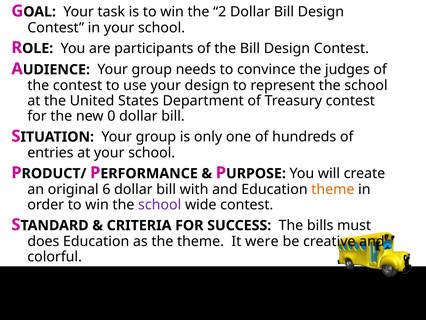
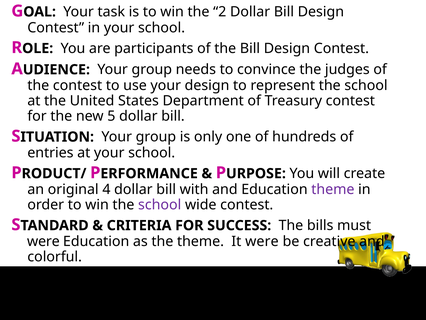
0: 0 -> 5 (111, 116)
6: 6 -> 4 (106, 189)
theme colour: orange -> purple (333, 189)
does: does -> were (43, 241)
